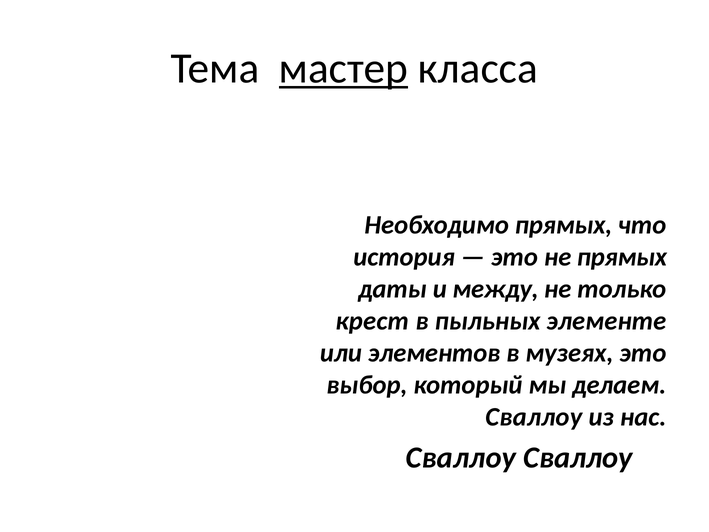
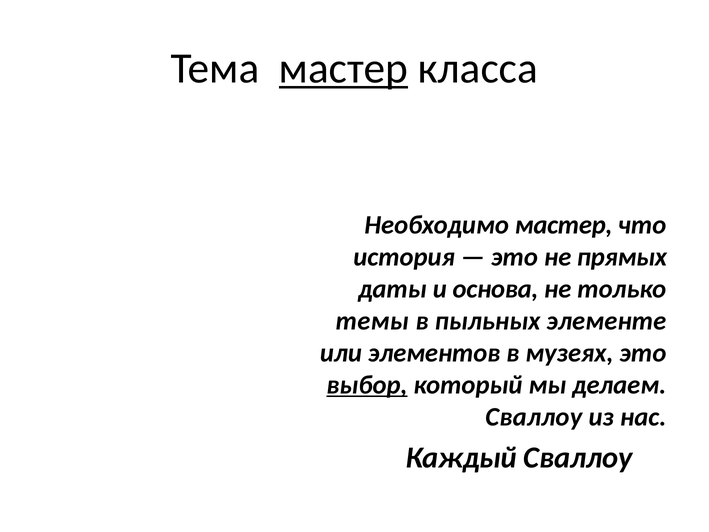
Необходимо прямых: прямых -> мастер (564, 225)
между: между -> основа (495, 289)
крест: крест -> темы (372, 321)
выбор underline: none -> present (367, 385)
Сваллоу: Сваллоу -> Каждый (461, 458)
